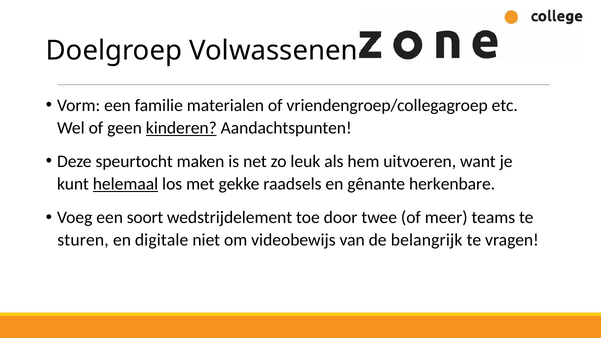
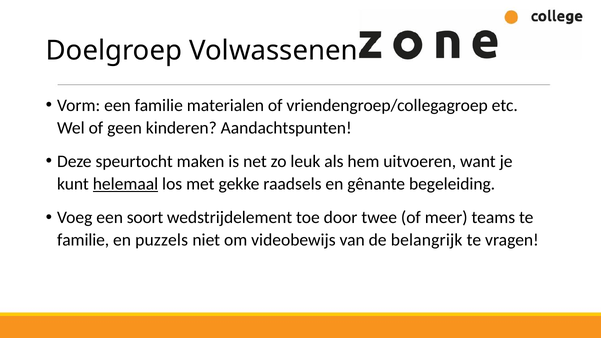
kinderen underline: present -> none (181, 128)
herkenbare: herkenbare -> begeleiding (452, 184)
sturen: sturen -> familie (83, 240)
digitale: digitale -> puzzels (162, 240)
